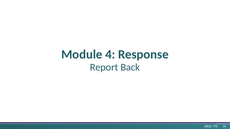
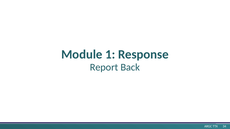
4: 4 -> 1 (110, 55)
